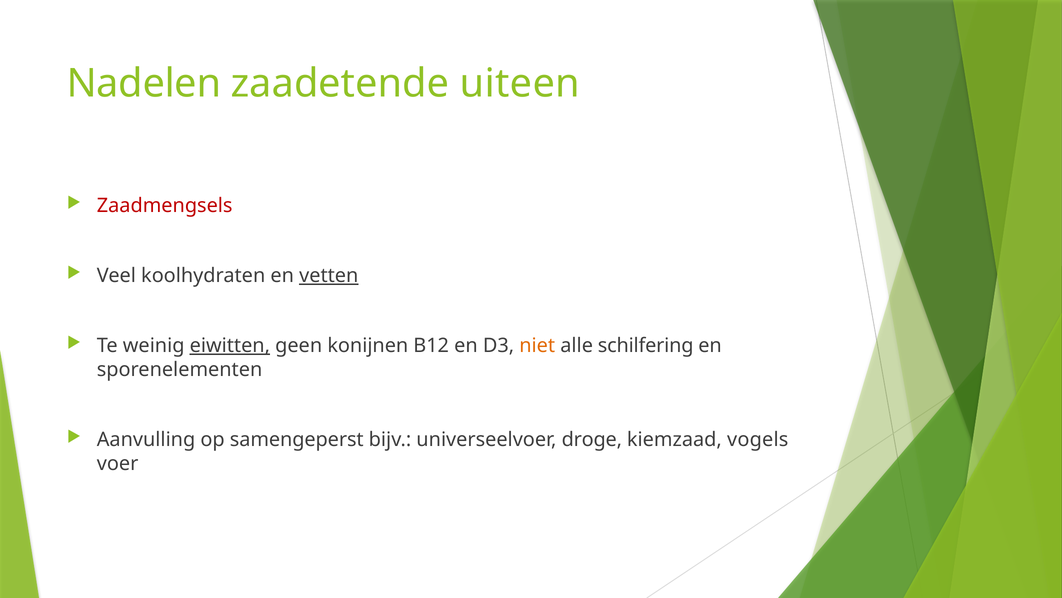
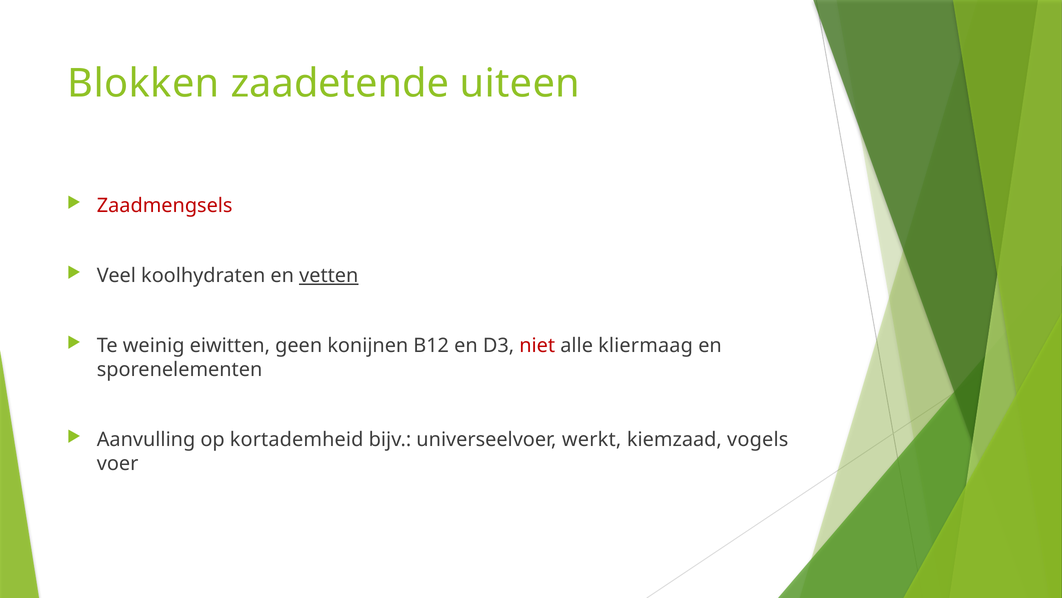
Nadelen: Nadelen -> Blokken (143, 84)
eiwitten underline: present -> none (230, 345)
niet colour: orange -> red (537, 345)
schilfering: schilfering -> kliermaag (646, 345)
samengeperst: samengeperst -> kortademheid (297, 439)
droge: droge -> werkt (592, 439)
